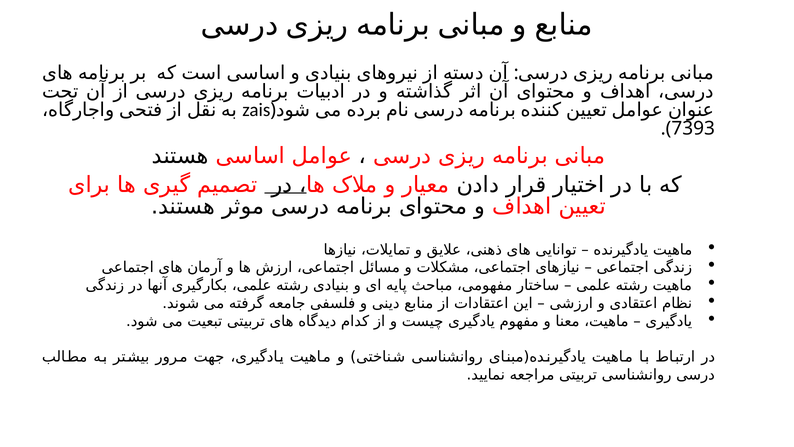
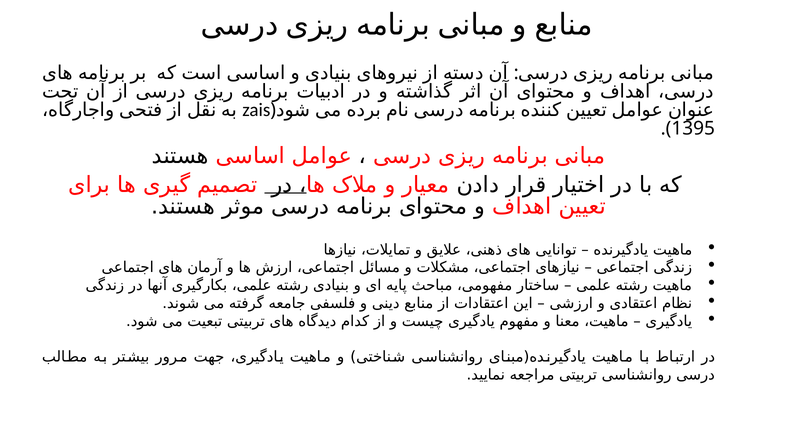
7393: 7393 -> 1395 (693, 128)
